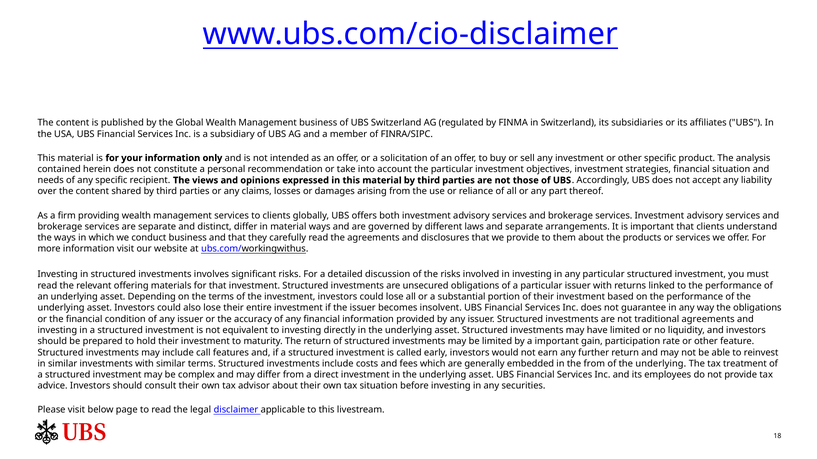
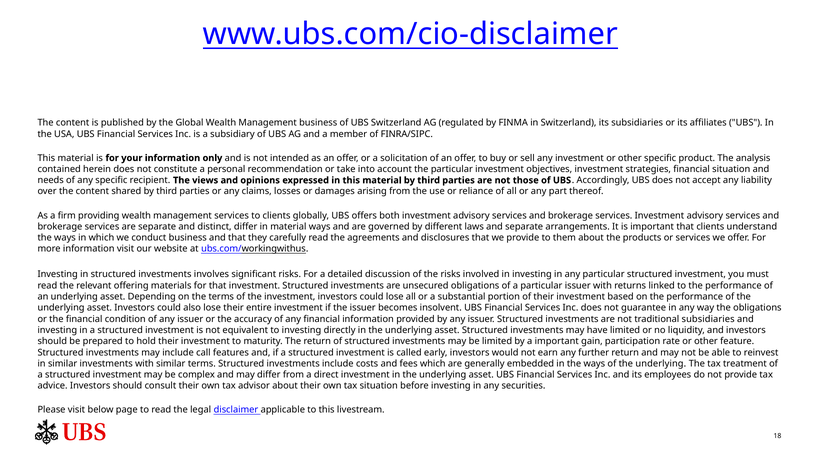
traditional agreements: agreements -> subsidiaries (708, 319)
in the from: from -> ways (594, 364)
